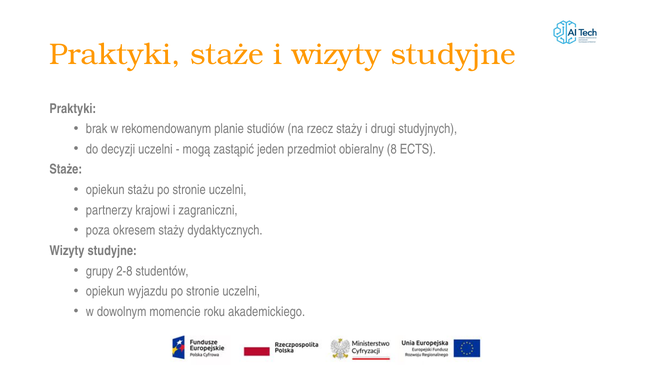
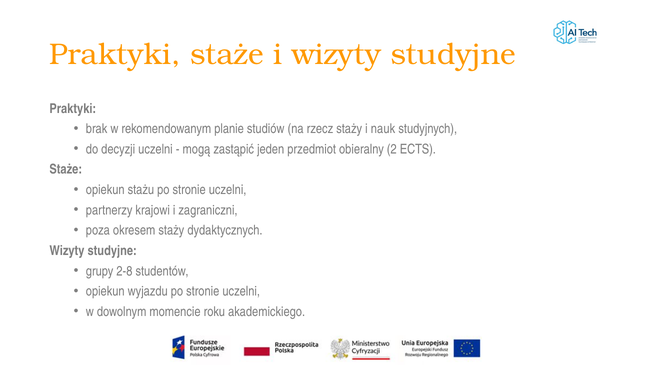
drugi: drugi -> nauk (383, 129)
8: 8 -> 2 (392, 149)
